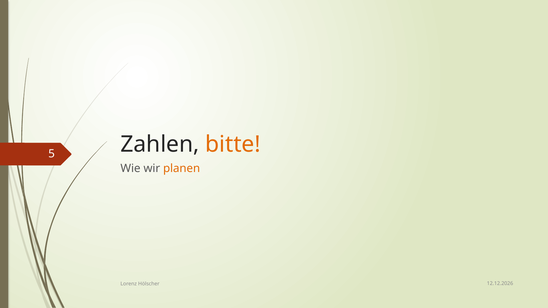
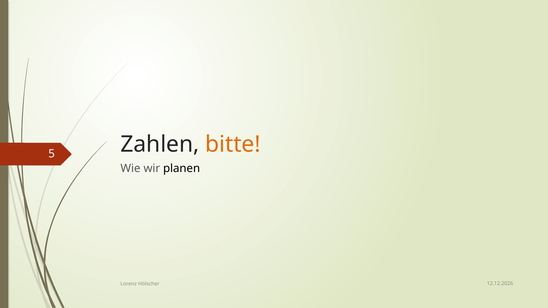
planen colour: orange -> black (182, 168)
